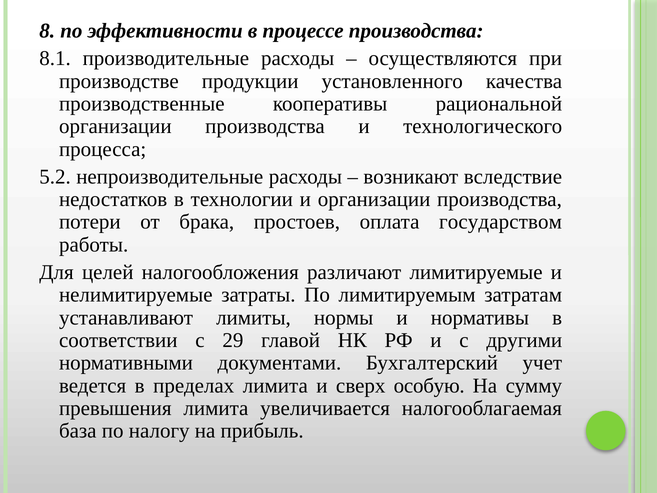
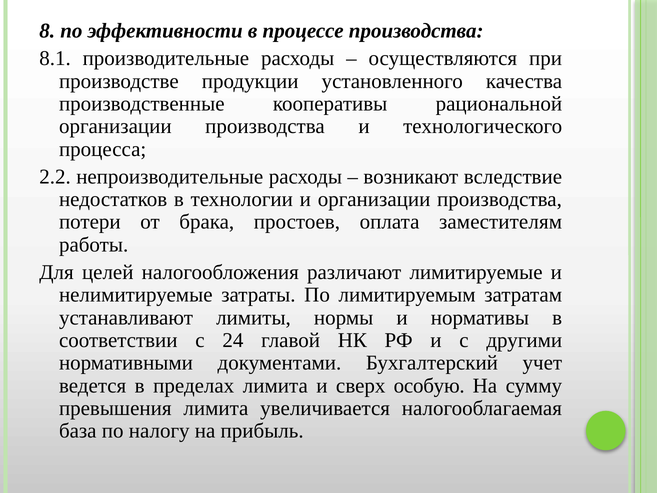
5.2: 5.2 -> 2.2 (55, 177)
государством: государством -> заместителям (501, 222)
29: 29 -> 24 (233, 340)
